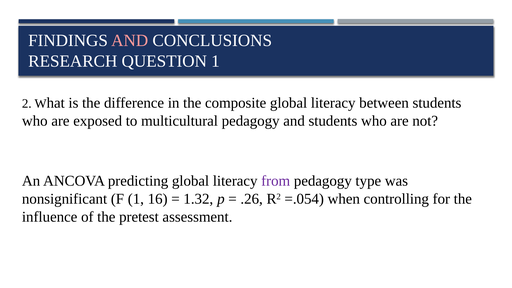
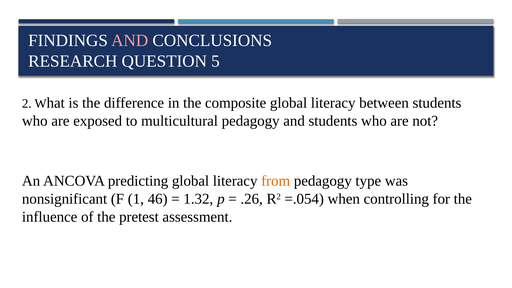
QUESTION 1: 1 -> 5 (215, 61)
from colour: purple -> orange (276, 181)
16: 16 -> 46 (158, 199)
